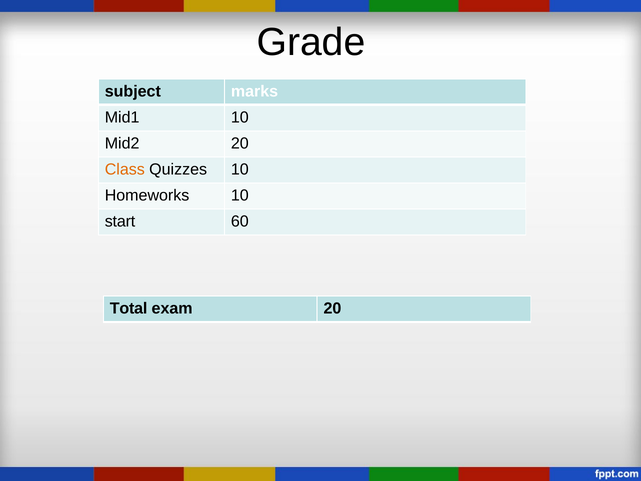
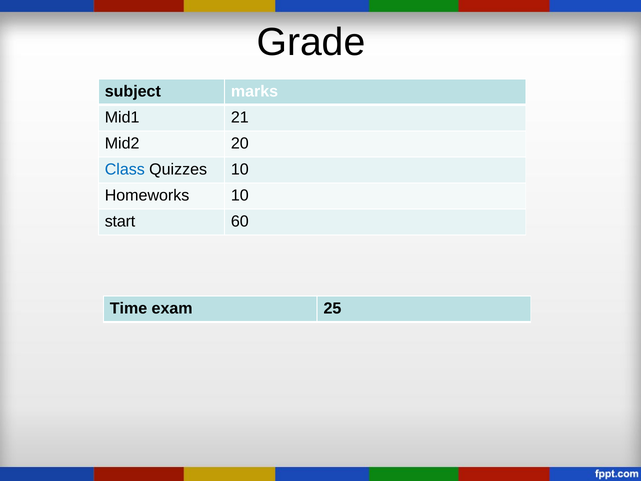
Mid1 10: 10 -> 21 (240, 117)
Class colour: orange -> blue (125, 169)
Total: Total -> Time (129, 308)
exam 20: 20 -> 25 (332, 308)
